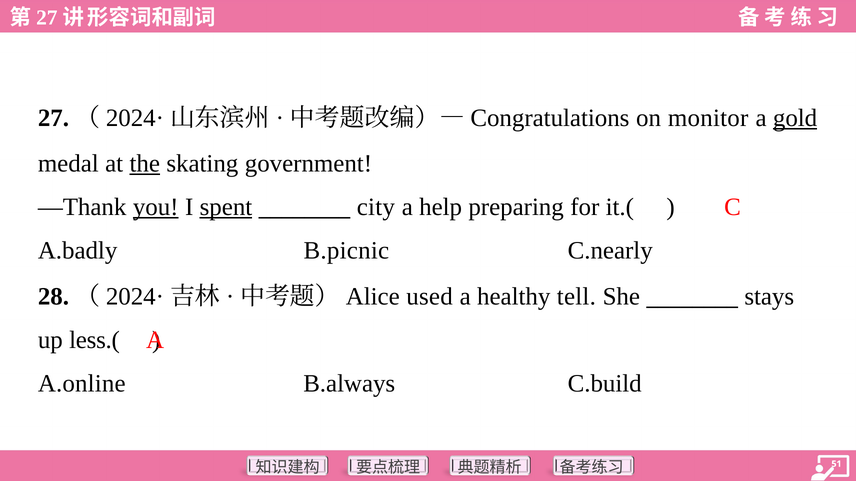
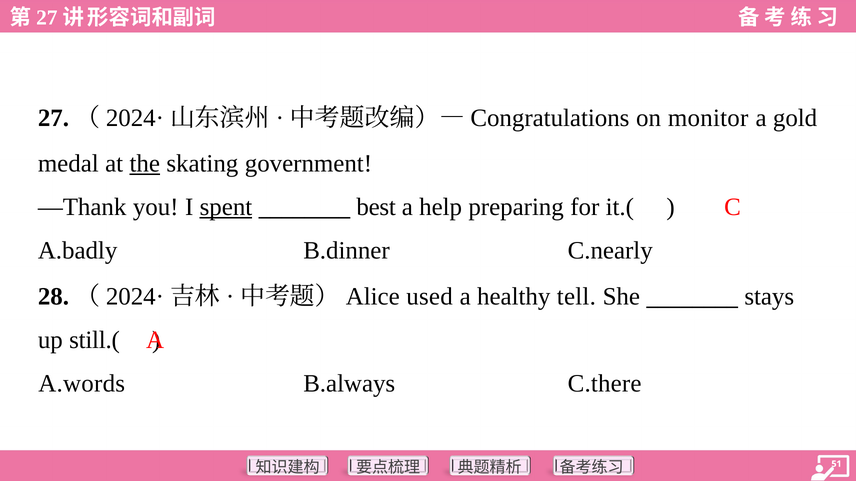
gold underline: present -> none (795, 118)
you underline: present -> none (156, 207)
city: city -> best (376, 207)
B.picnic: B.picnic -> B.dinner (346, 251)
less.(: less.( -> still.( (95, 340)
A.online: A.online -> A.words (82, 384)
C.build: C.build -> C.there (605, 384)
